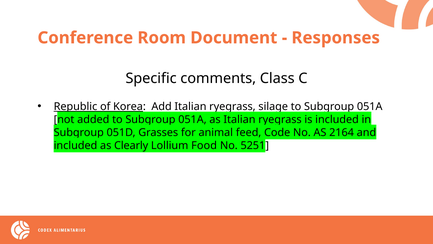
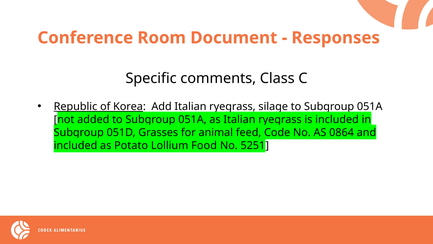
2164: 2164 -> 0864 (342, 132)
Clearly: Clearly -> Potato (131, 145)
